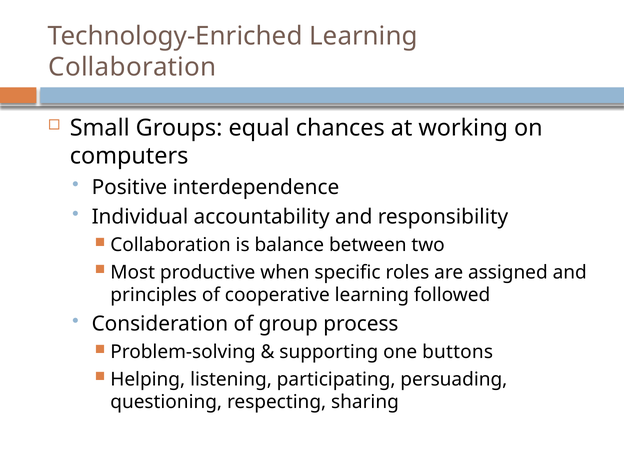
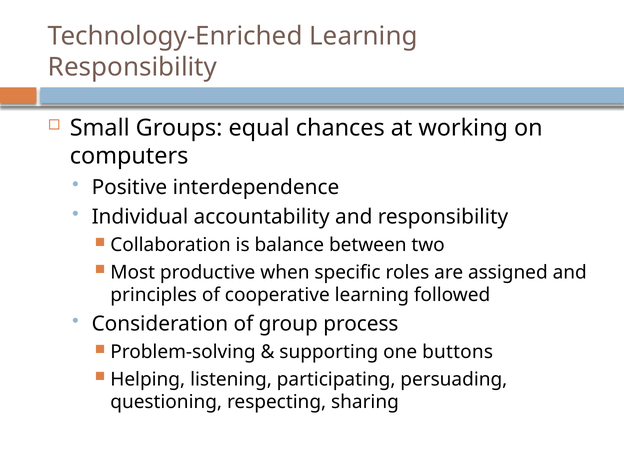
Collaboration: Collaboration -> Responsibility (133, 67)
